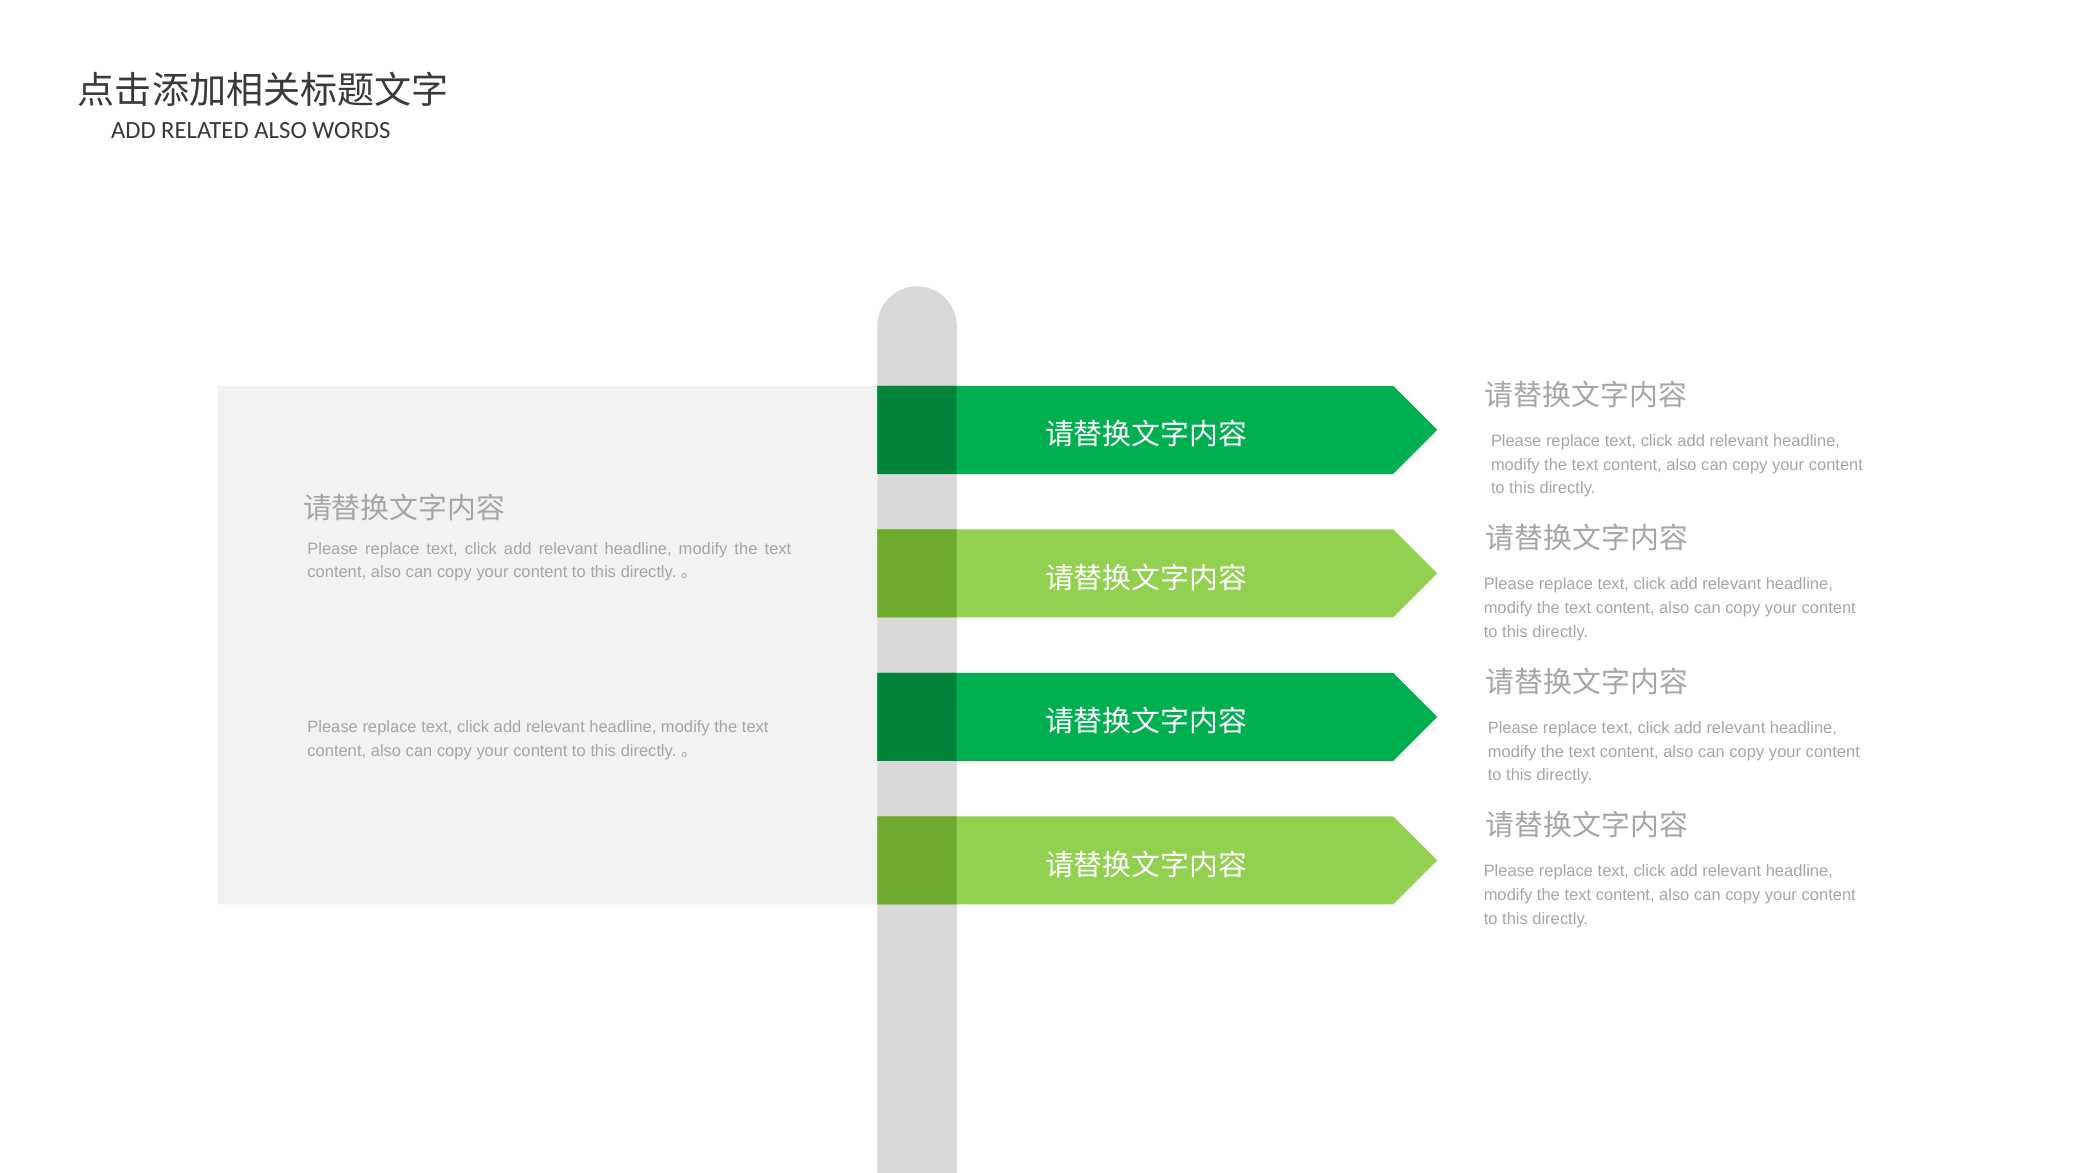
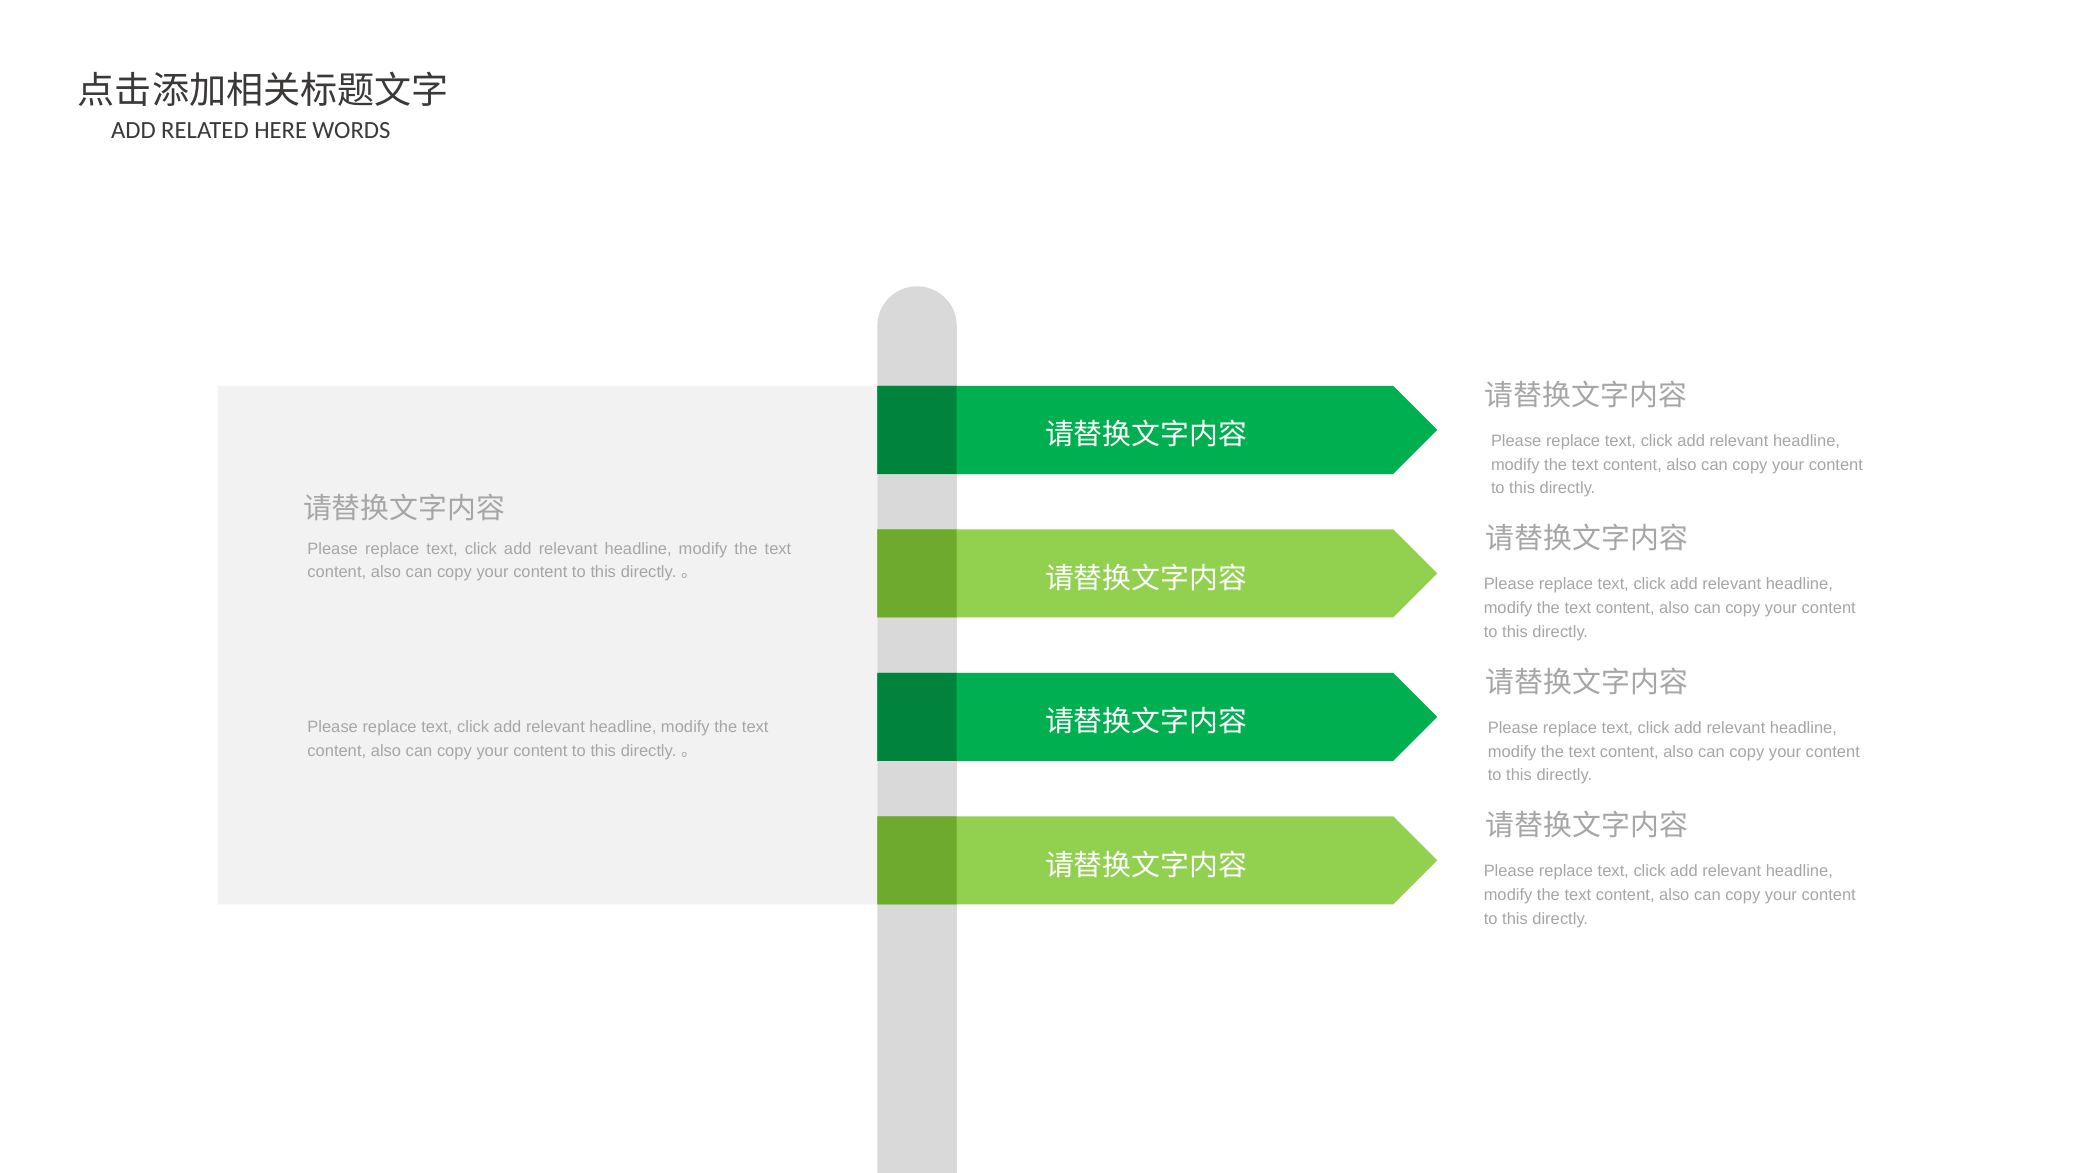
RELATED ALSO: ALSO -> HERE (281, 131)
